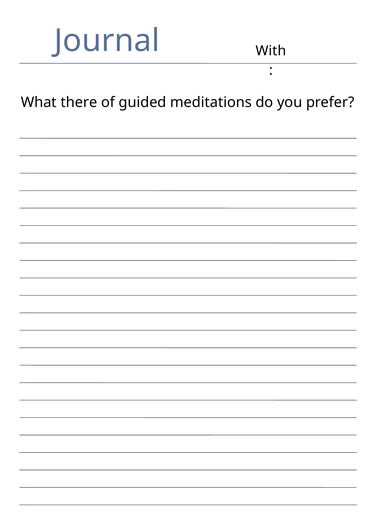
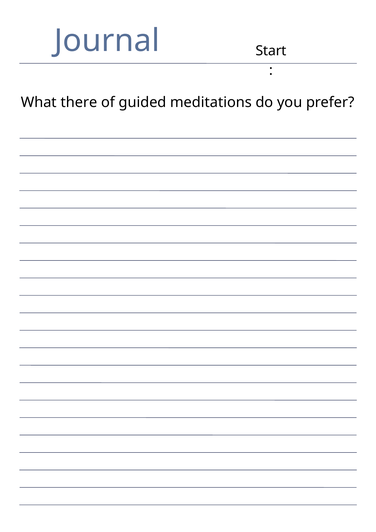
With: With -> Start (271, 51)
